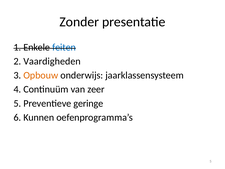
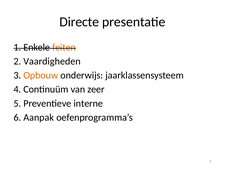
Zonder: Zonder -> Directe (79, 22)
feiten colour: blue -> orange (64, 47)
geringe: geringe -> interne (88, 103)
Kunnen: Kunnen -> Aanpak (39, 117)
